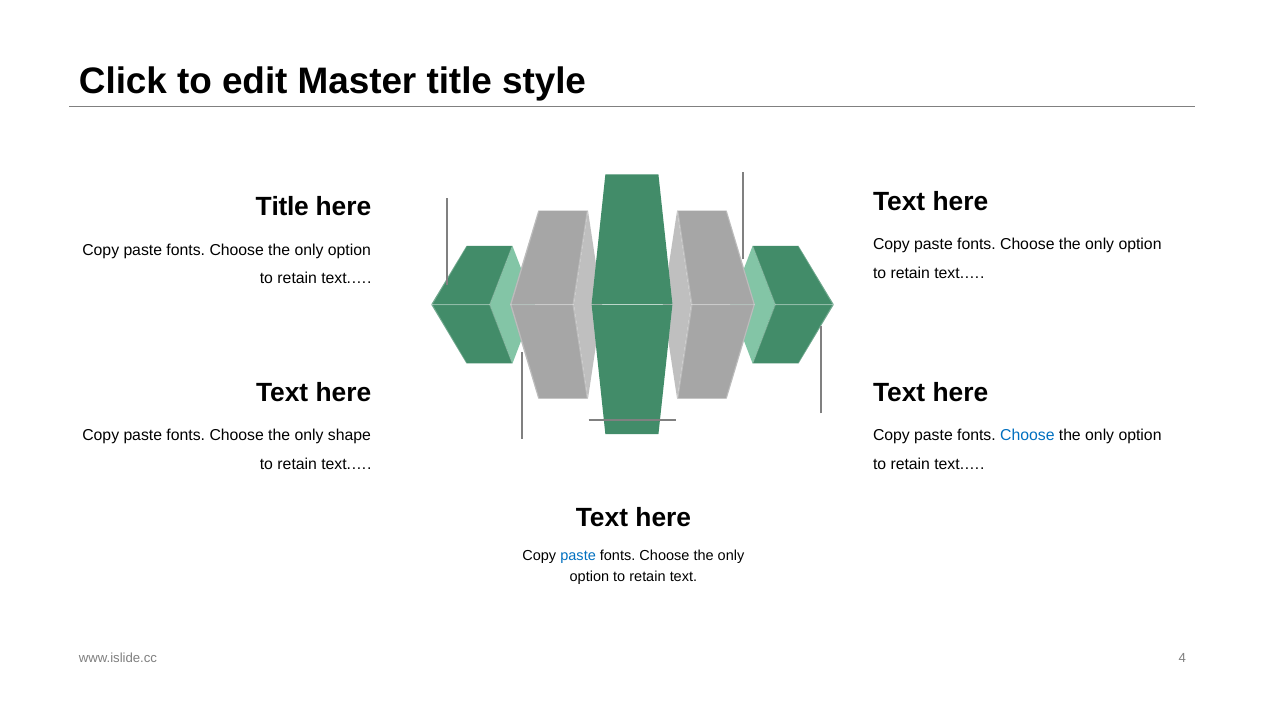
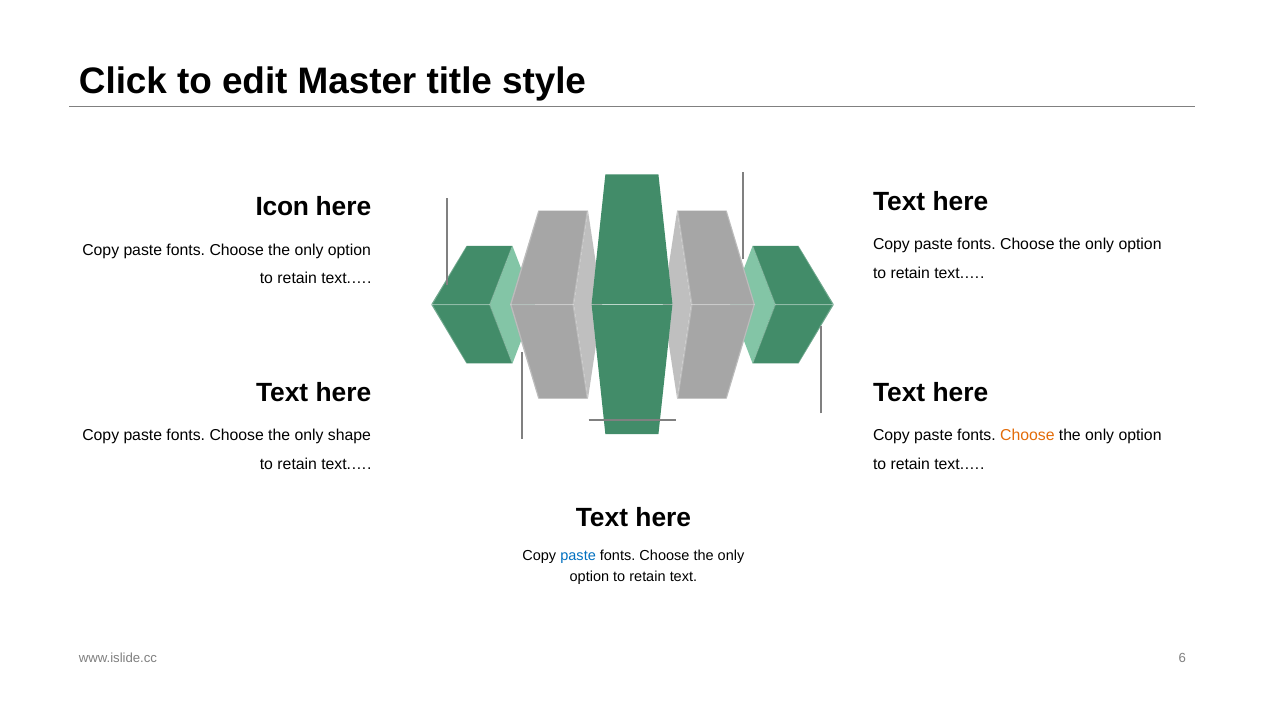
Title: Title -> Icon (282, 207)
Choose colour: blue -> orange (1027, 436)
4: 4 -> 6 (1182, 659)
